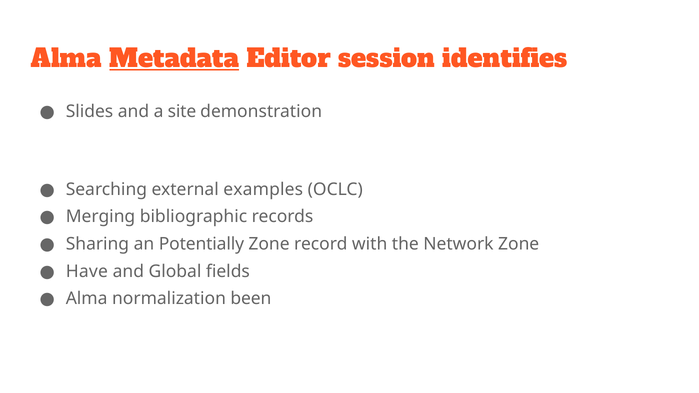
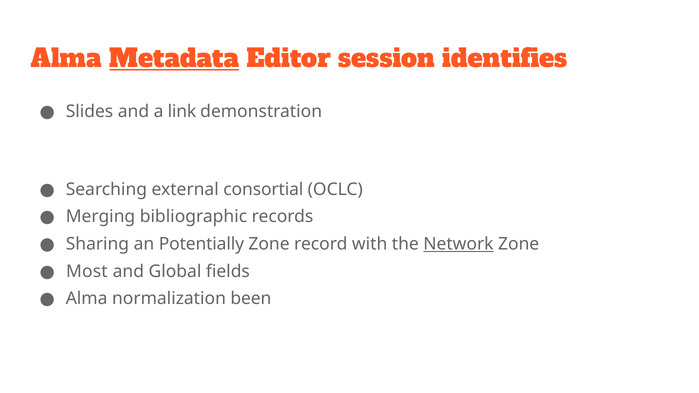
site: site -> link (182, 111)
examples: examples -> consortial (263, 189)
Network underline: none -> present (458, 244)
Have: Have -> Most (87, 271)
